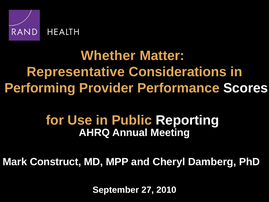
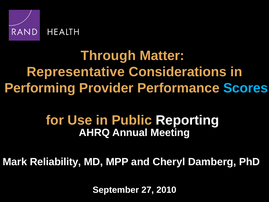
Whether: Whether -> Through (108, 56)
Scores colour: white -> light blue (246, 88)
Construct: Construct -> Reliability (56, 162)
